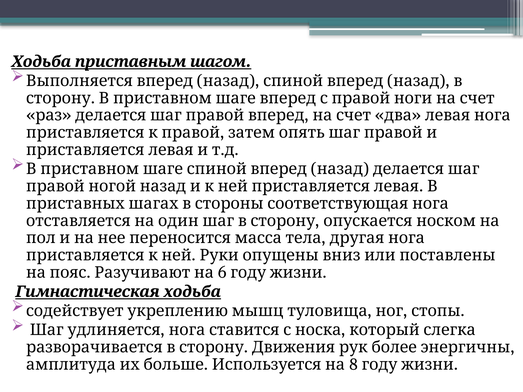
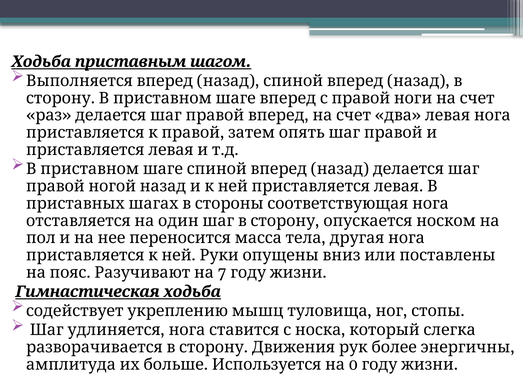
6: 6 -> 7 (222, 273)
8: 8 -> 0 (354, 365)
